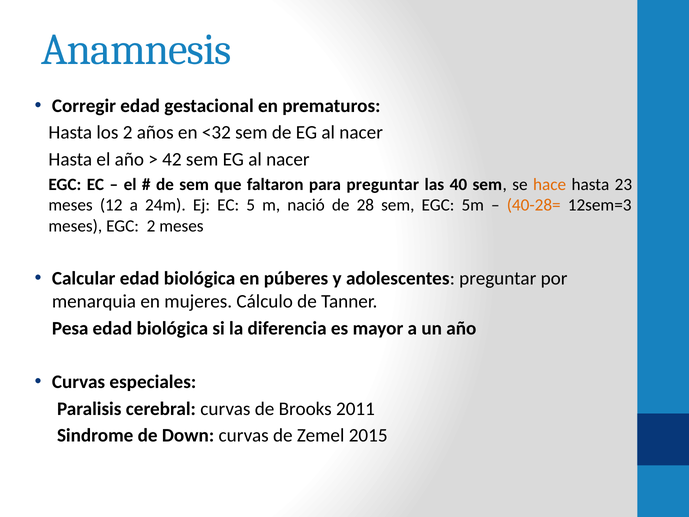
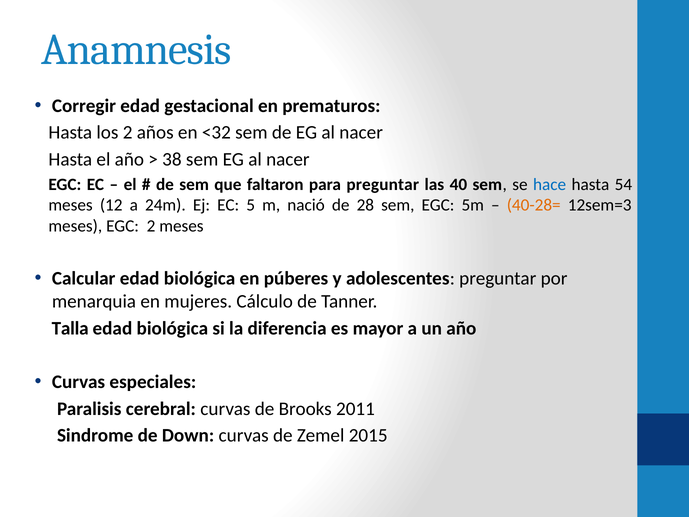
42: 42 -> 38 (172, 159)
hace colour: orange -> blue (550, 184)
23: 23 -> 54 (623, 184)
Pesa: Pesa -> Talla (70, 328)
